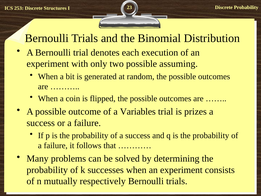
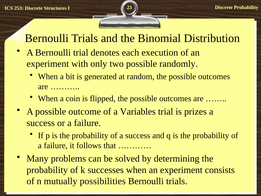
assuming: assuming -> randomly (179, 64)
respectively: respectively -> possibilities (103, 181)
